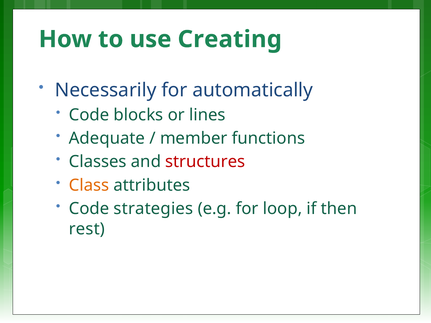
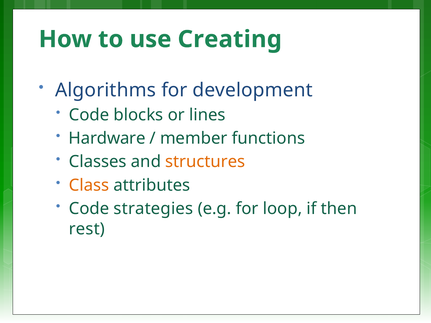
Necessarily: Necessarily -> Algorithms (106, 90)
automatically: automatically -> development (253, 90)
Adequate: Adequate -> Hardware (107, 138)
structures colour: red -> orange (205, 162)
